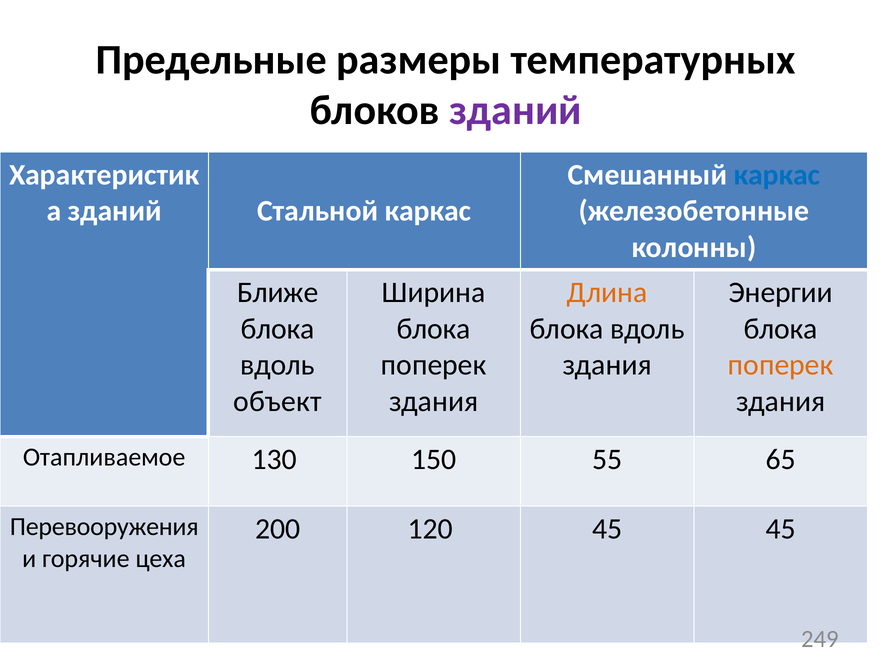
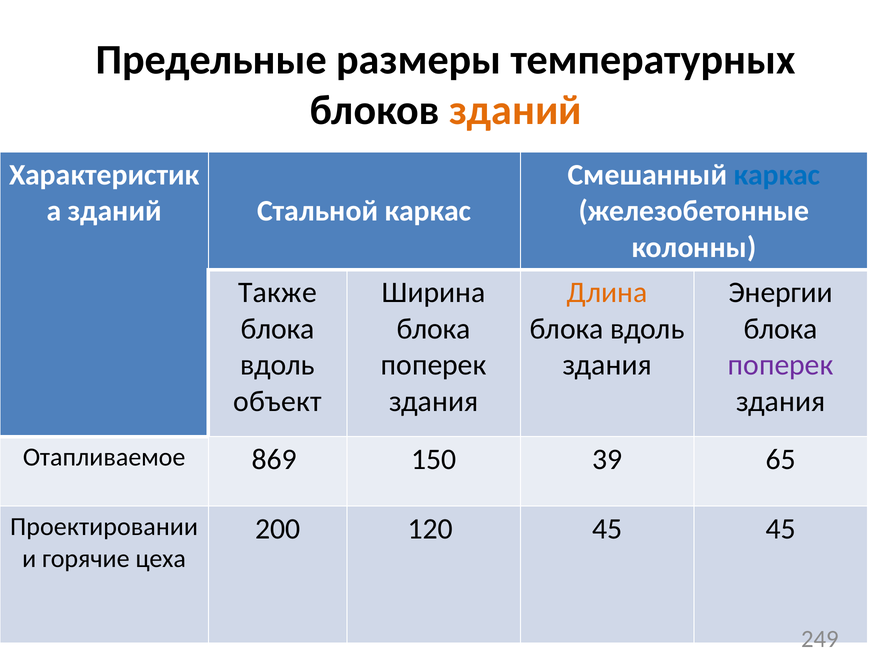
зданий colour: purple -> orange (515, 110)
Ближе: Ближе -> Также (278, 293)
поперек colour: orange -> purple (781, 365)
130: 130 -> 869 (274, 460)
55: 55 -> 39 (607, 460)
Перевооружения: Перевооружения -> Проектировании (104, 527)
